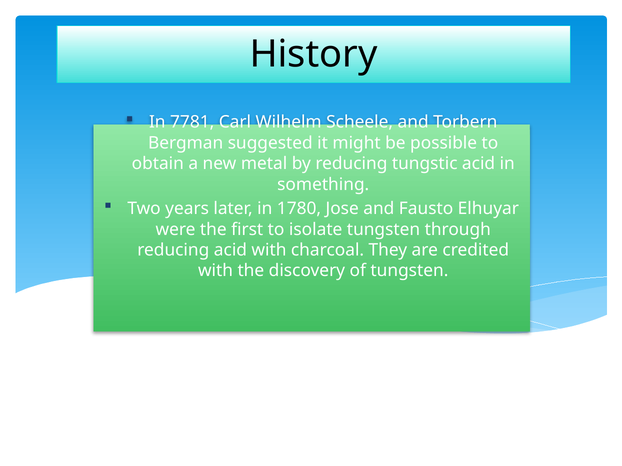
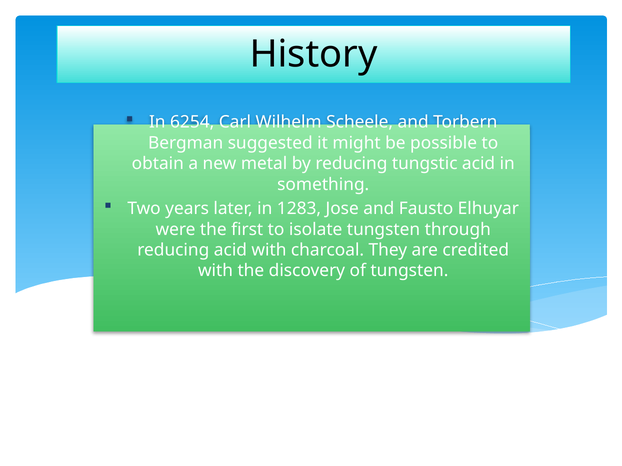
7781: 7781 -> 6254 (192, 122)
1780: 1780 -> 1283 (299, 209)
